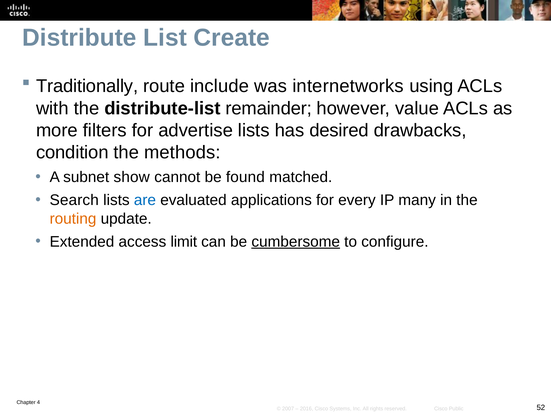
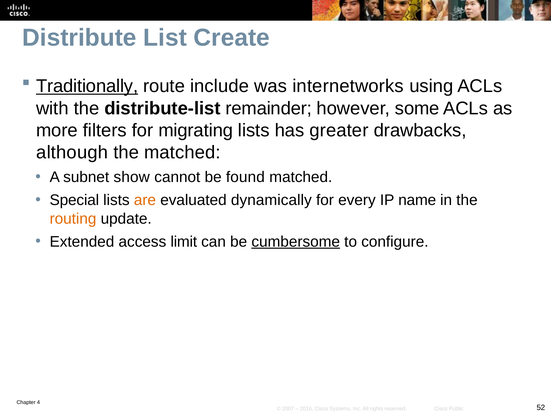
Traditionally underline: none -> present (87, 86)
value: value -> some (417, 108)
advertise: advertise -> migrating (196, 130)
desired: desired -> greater (339, 130)
condition: condition -> although (72, 152)
the methods: methods -> matched (182, 152)
Search: Search -> Special (74, 200)
are colour: blue -> orange (145, 200)
applications: applications -> dynamically (271, 200)
many: many -> name (417, 200)
